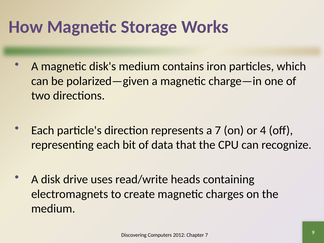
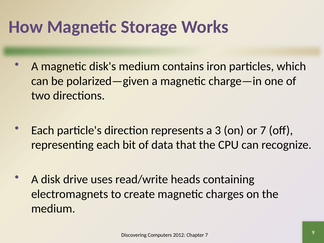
a 7: 7 -> 3 (218, 130)
or 4: 4 -> 7 (263, 130)
